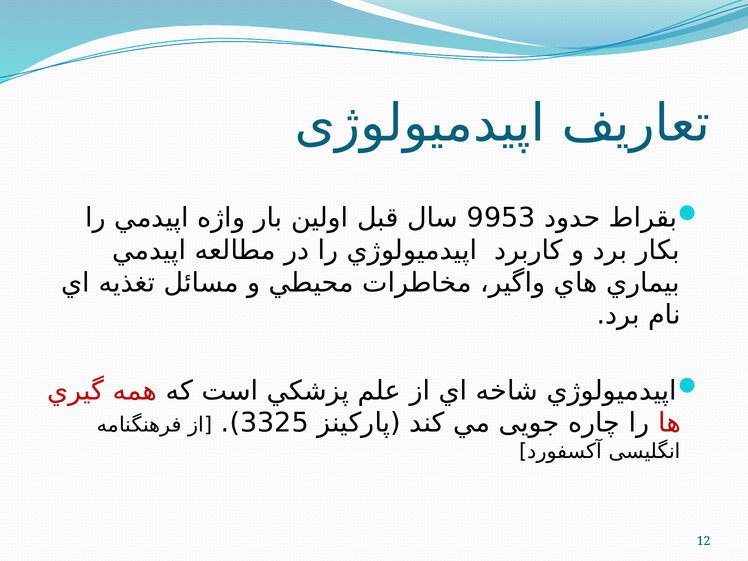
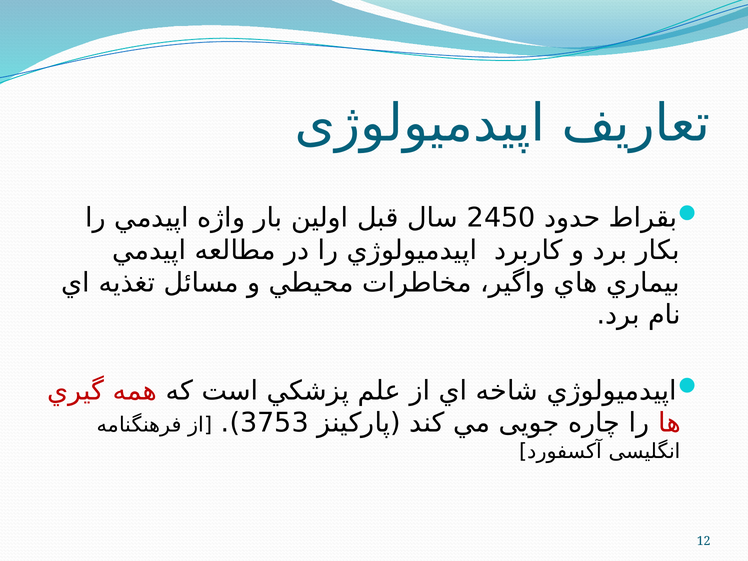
9953: 9953 -> 2450 (501, 218)
3325: 3325 -> 3753 (274, 423)
